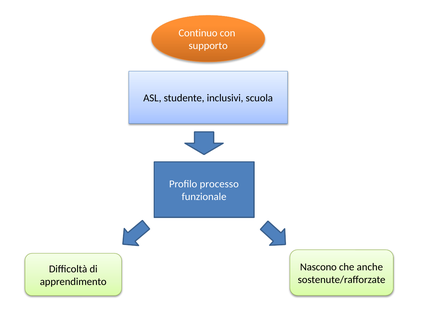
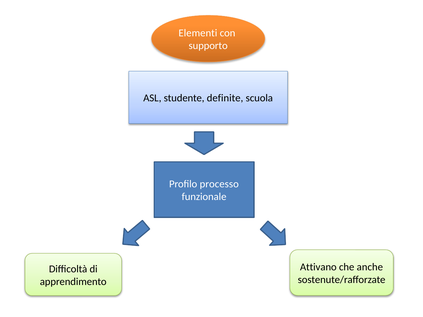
Continuo: Continuo -> Elementi (198, 33)
inclusivi: inclusivi -> definite (225, 98)
Nascono: Nascono -> Attivano (318, 267)
